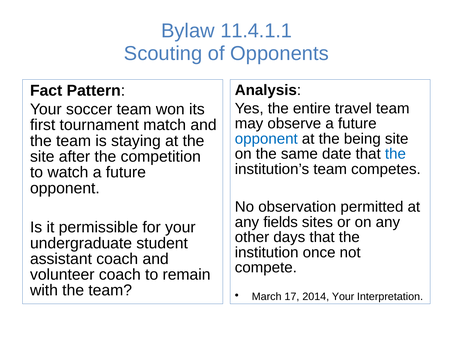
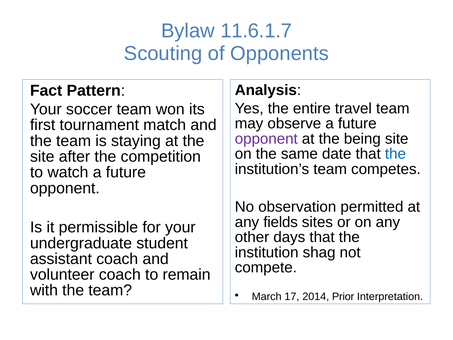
11.4.1.1: 11.4.1.1 -> 11.6.1.7 (256, 31)
opponent colour: blue -> purple (266, 139)
once: once -> shag (319, 252)
2014 Your: Your -> Prior (343, 296)
